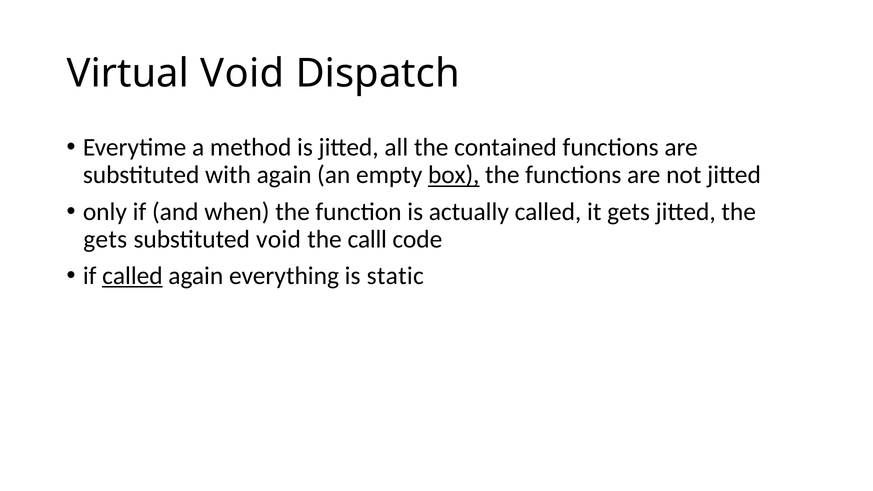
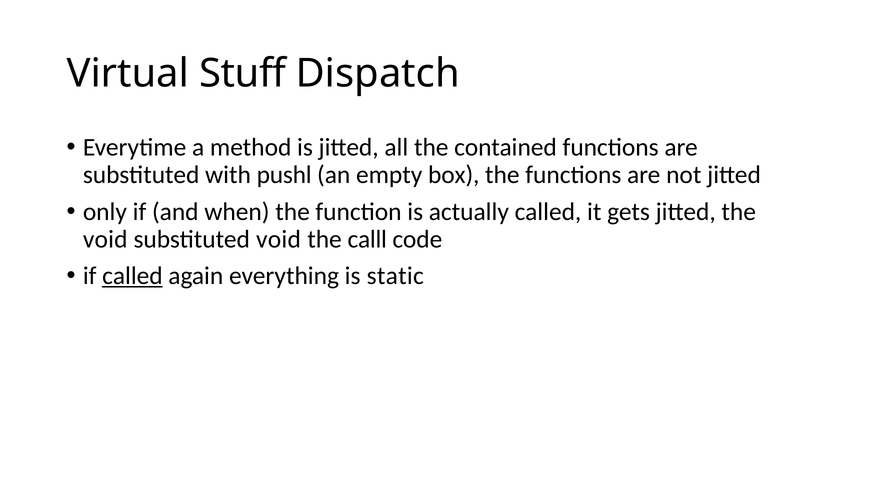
Virtual Void: Void -> Stuff (243, 73)
with again: again -> pushl (284, 175)
box underline: present -> none (454, 175)
gets: gets -> void (105, 239)
